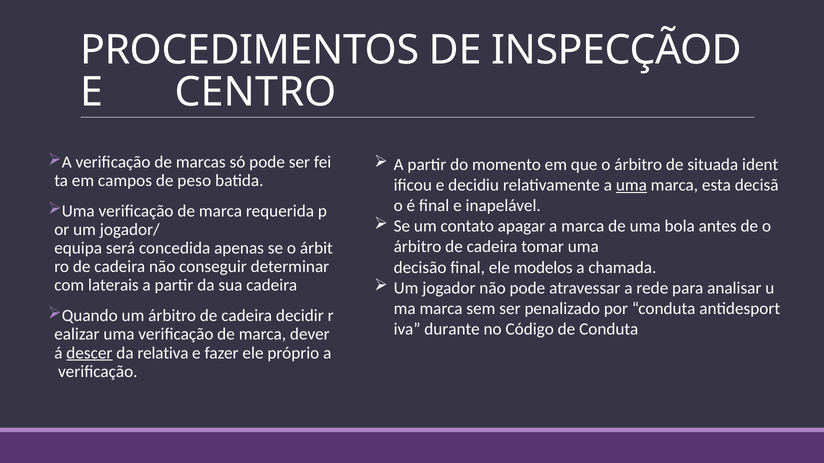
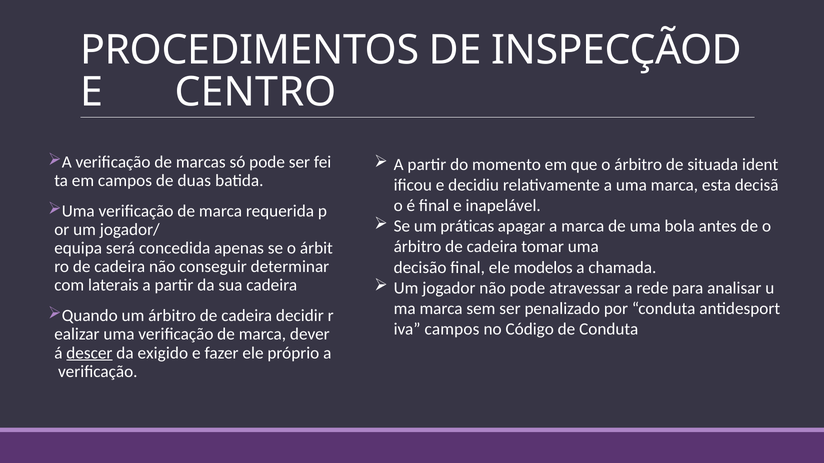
peso: peso -> duas (194, 181)
uma underline: present -> none (631, 185)
contato: contato -> práticas (467, 226)
durante: durante -> campos (452, 329)
relativa: relativa -> exigido (163, 353)
